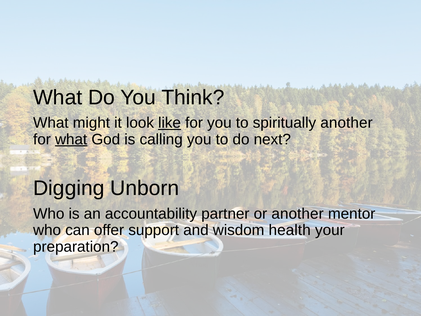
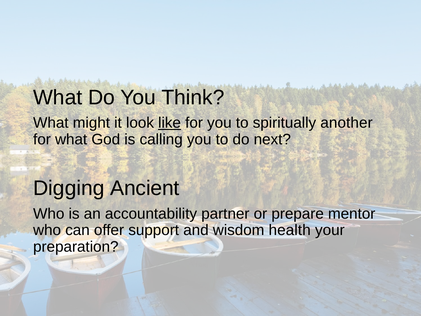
what underline: present -> none (71, 139)
Unborn: Unborn -> Ancient (145, 188)
or another: another -> prepare (298, 214)
